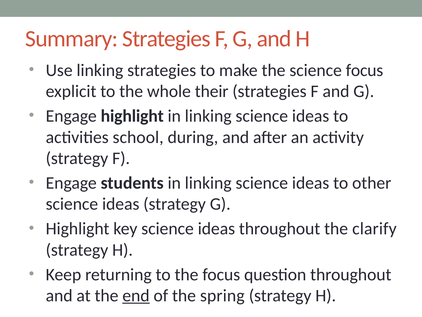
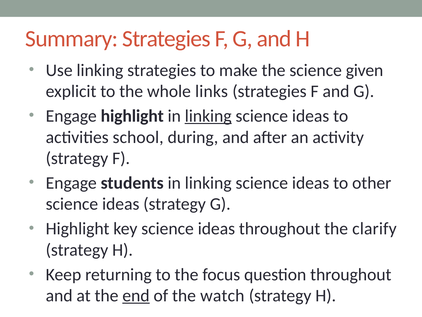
science focus: focus -> given (365, 70)
their: their -> links (212, 91)
linking underline: none -> present (208, 116)
spring: spring -> watch (222, 295)
